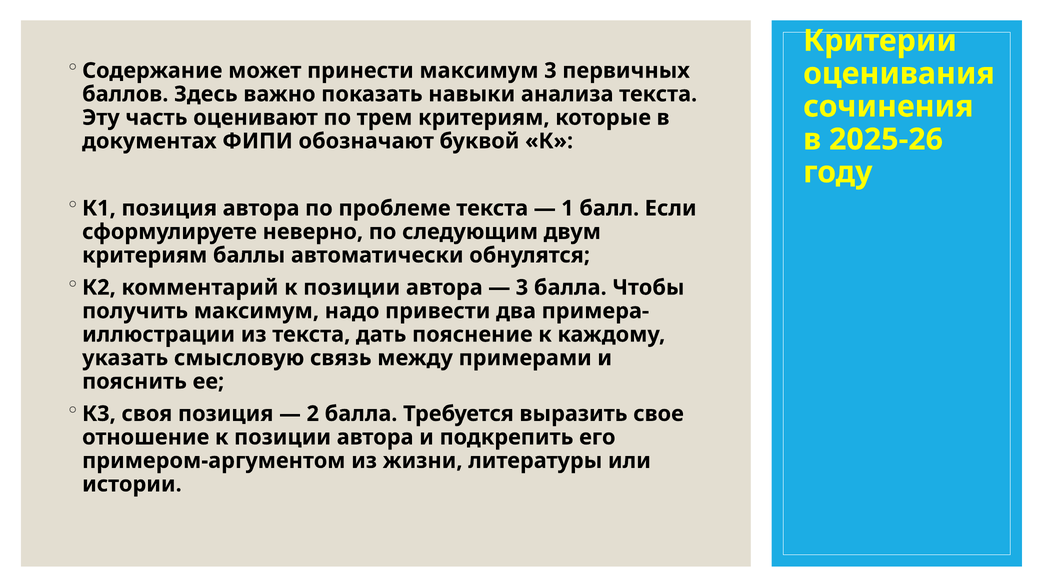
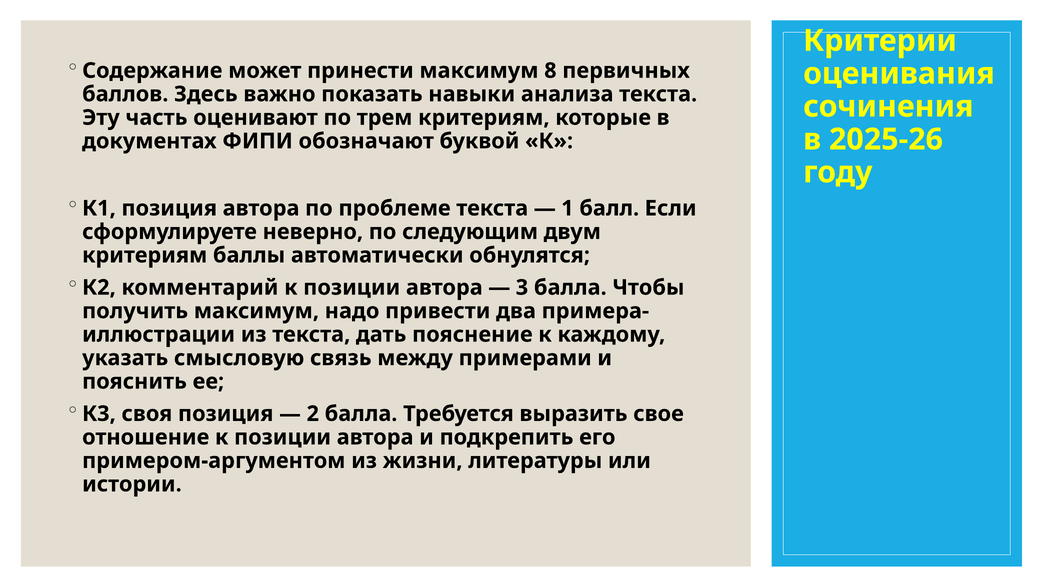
максимум 3: 3 -> 8 (550, 71)
